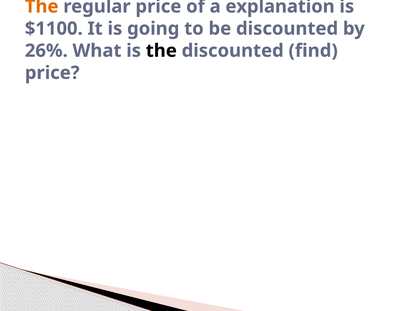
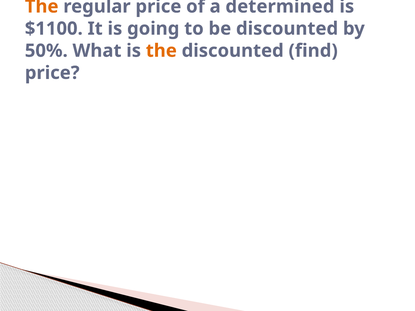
explanation: explanation -> determined (280, 6)
26%: 26% -> 50% (46, 51)
the colour: black -> orange (161, 51)
